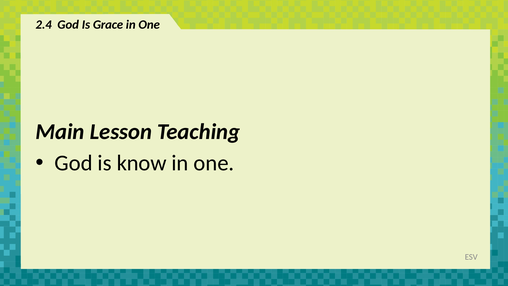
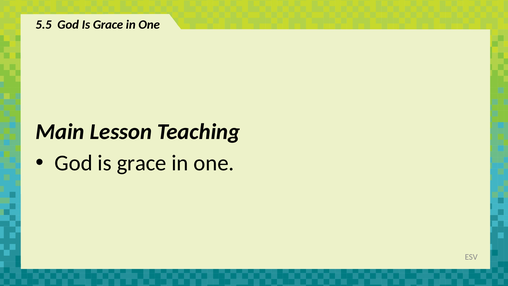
2.4: 2.4 -> 5.5 (44, 25)
know: know -> grace (142, 164)
